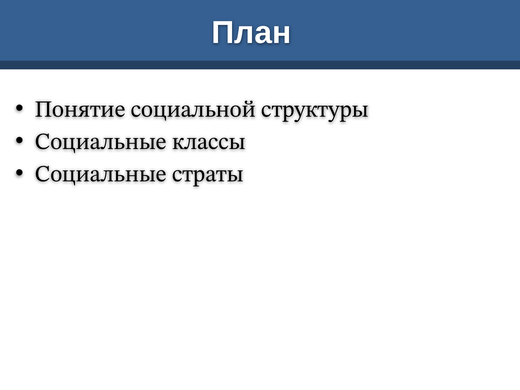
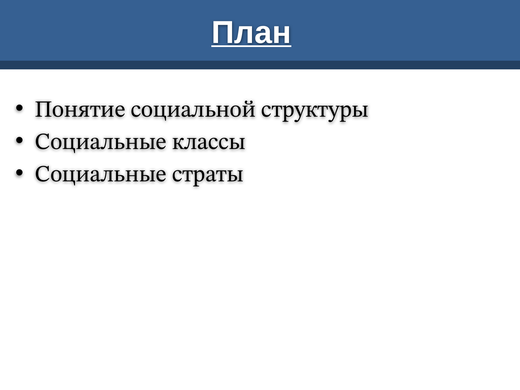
План underline: none -> present (251, 33)
